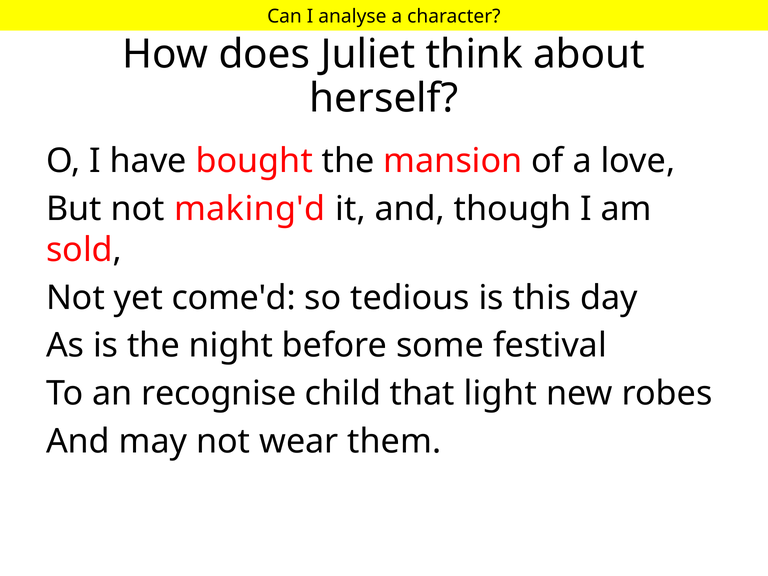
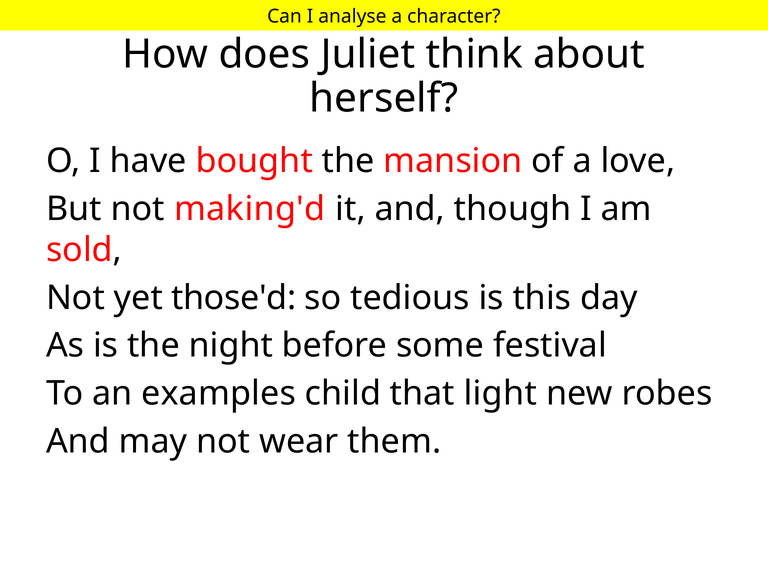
come'd: come'd -> those'd (234, 298)
recognise: recognise -> examples (219, 393)
